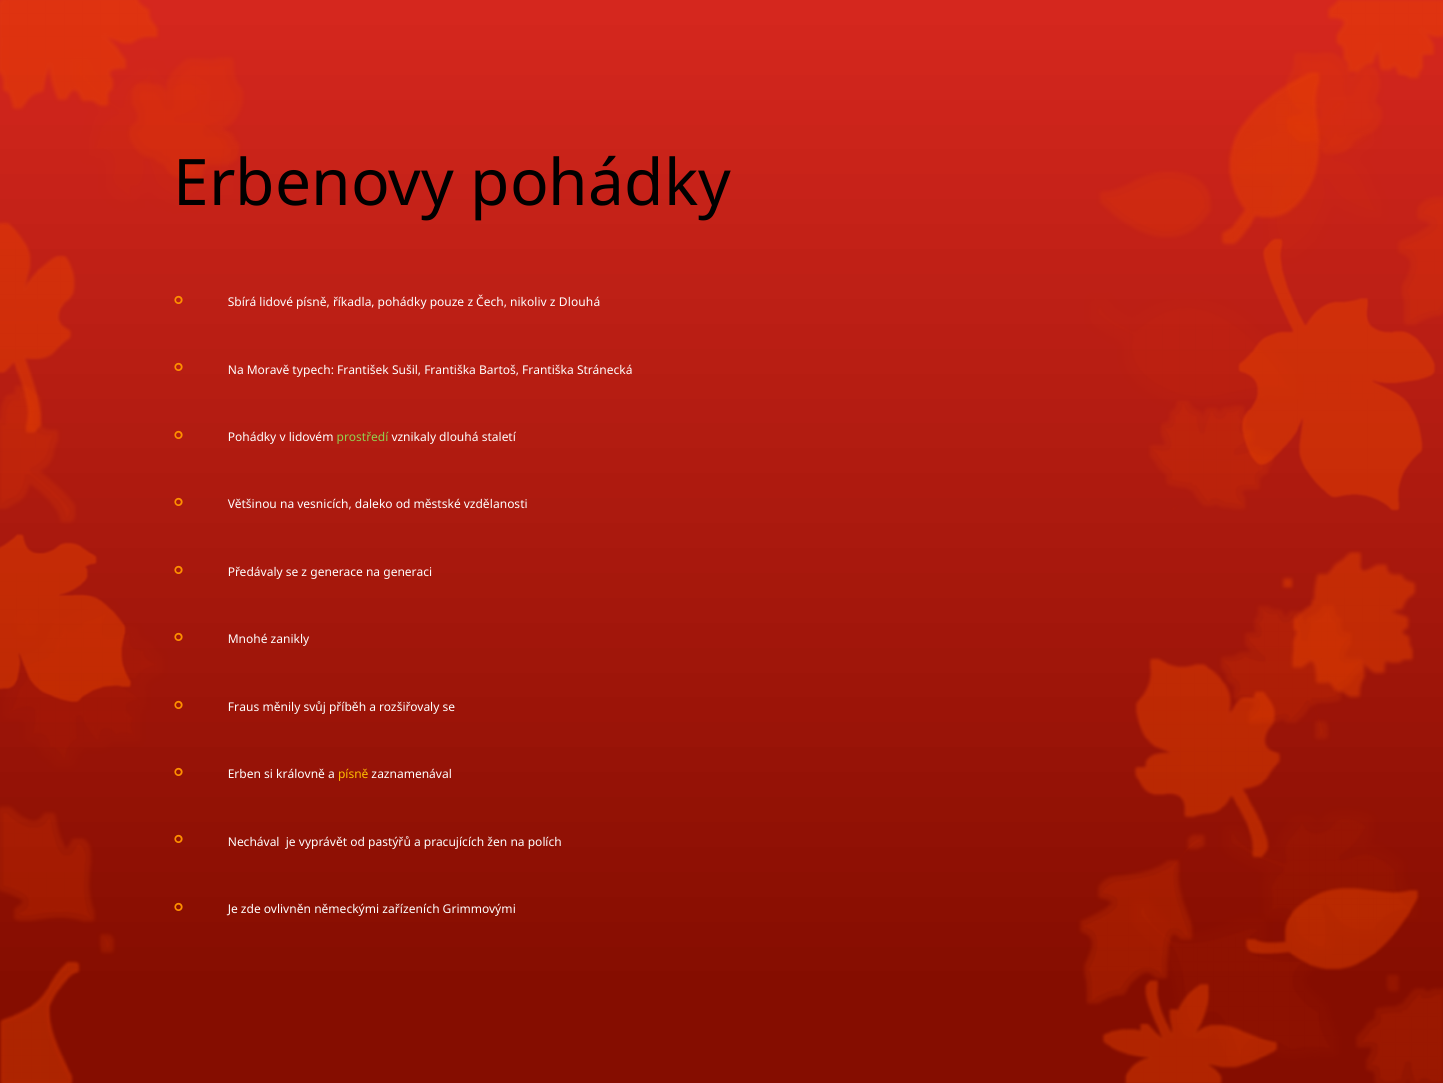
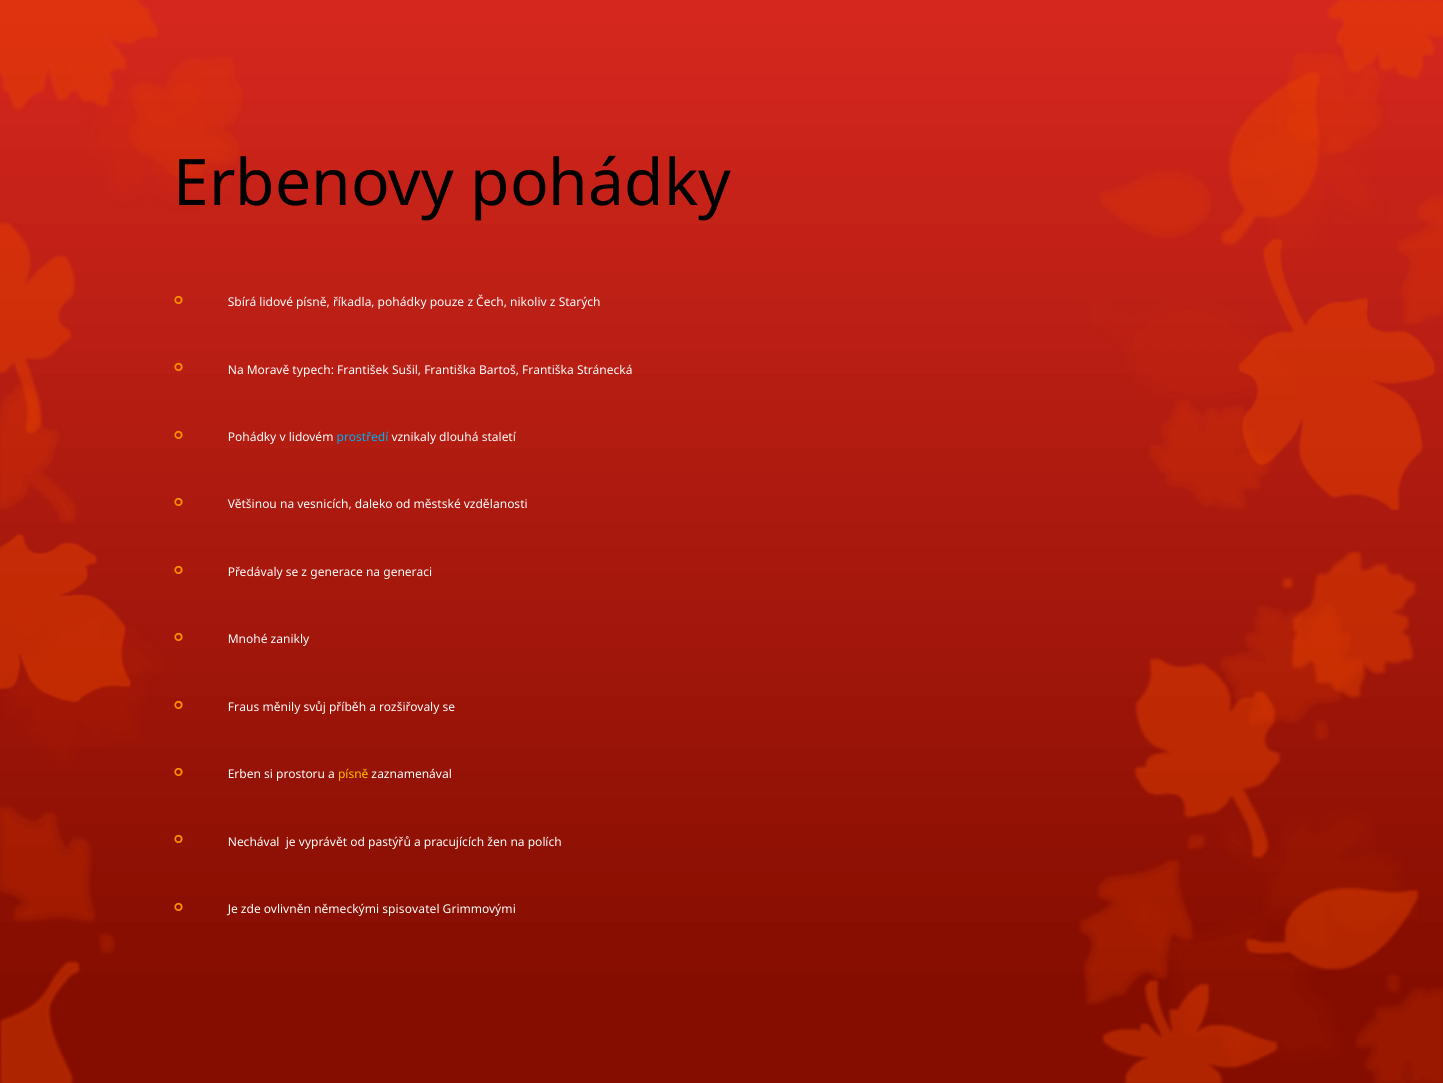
z Dlouhá: Dlouhá -> Starých (580, 302)
prostředí colour: light green -> light blue (363, 437)
královně: královně -> prostoru (301, 774)
zařízeních: zařízeních -> spisovatel (411, 909)
